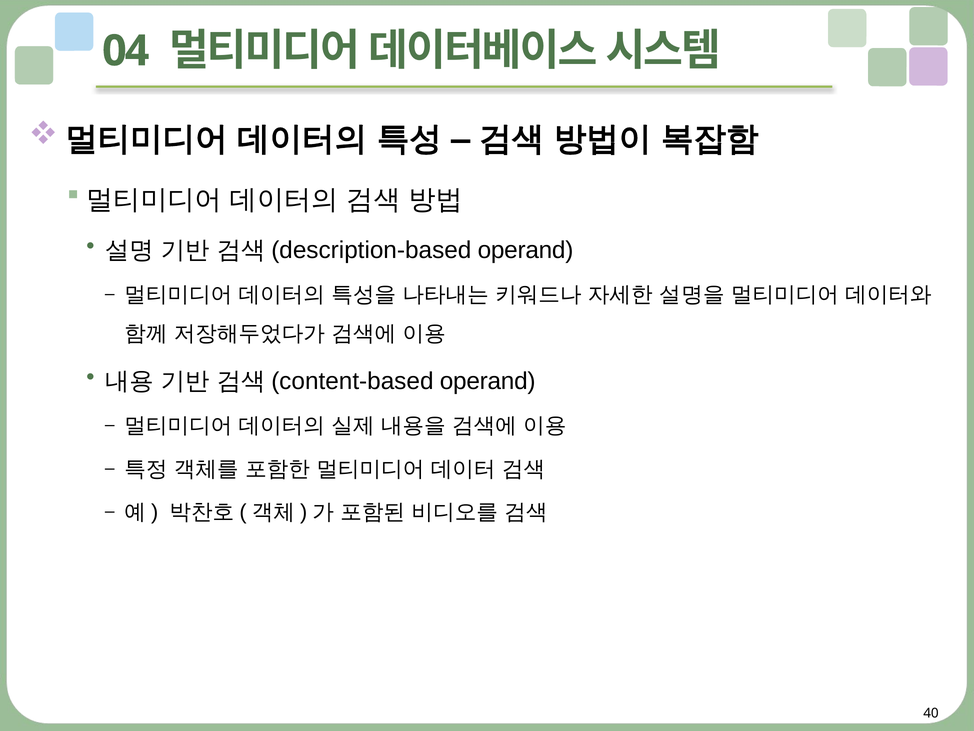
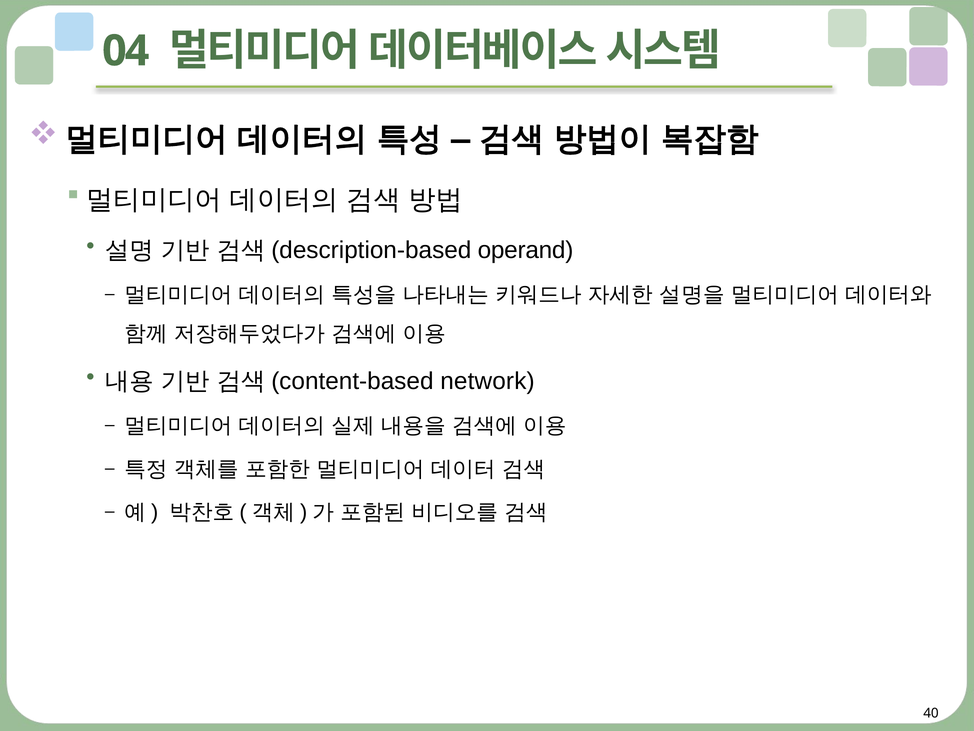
operand: operand -> network (487, 381)
